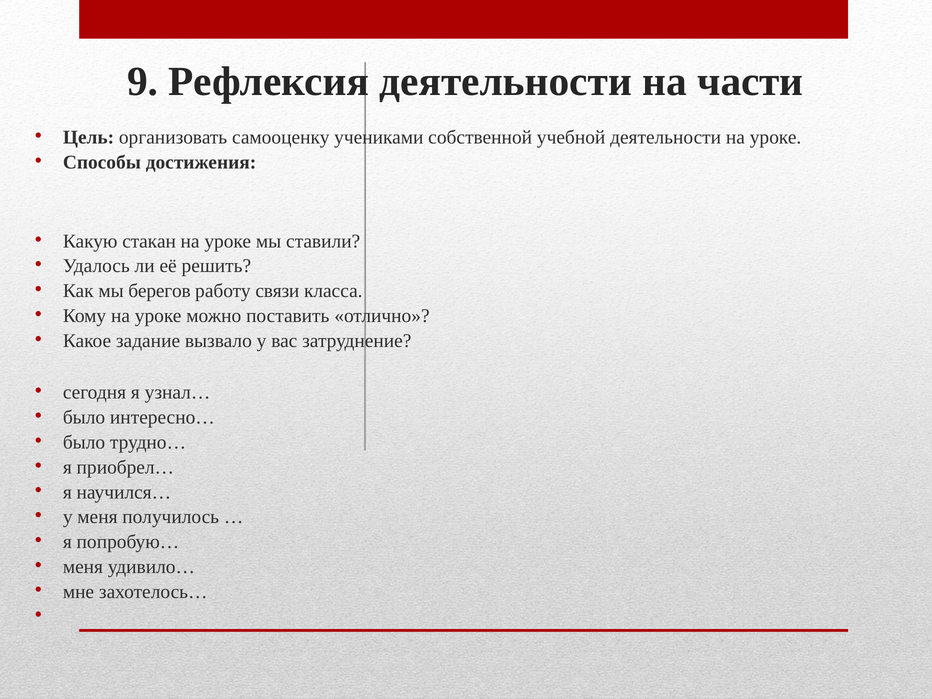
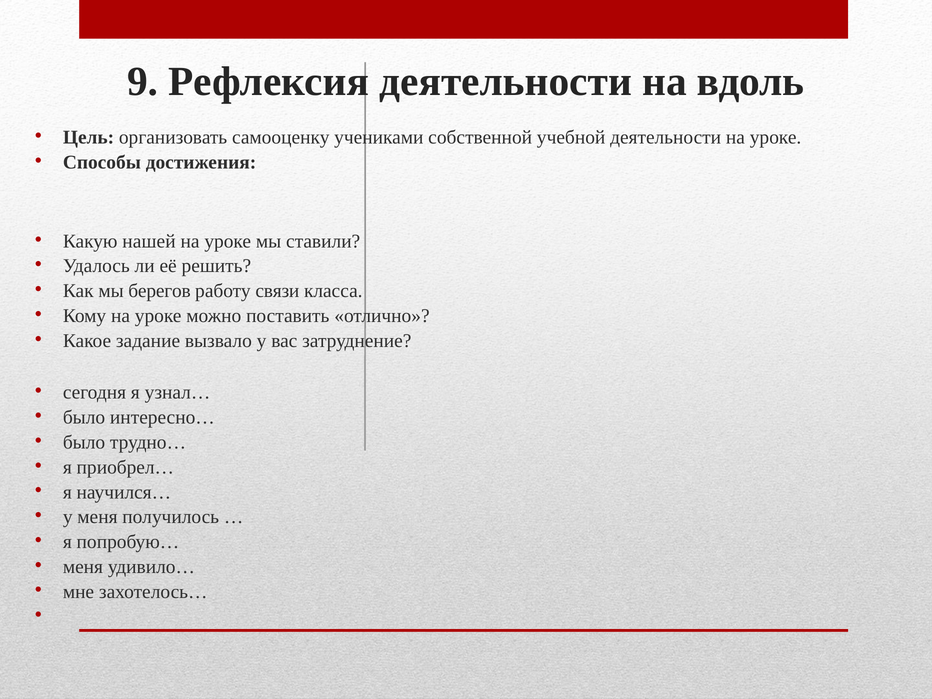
части: части -> вдоль (750, 82)
стакан: стакан -> нашей (149, 241)
